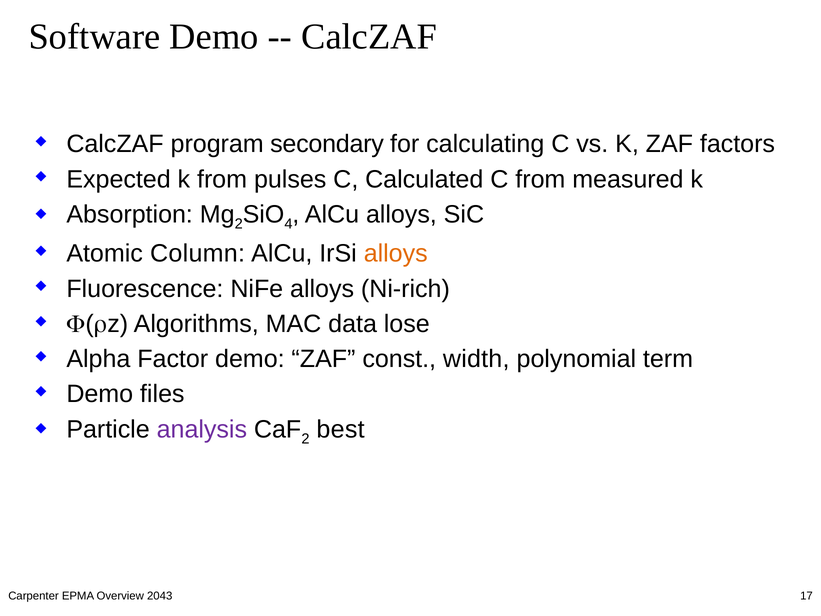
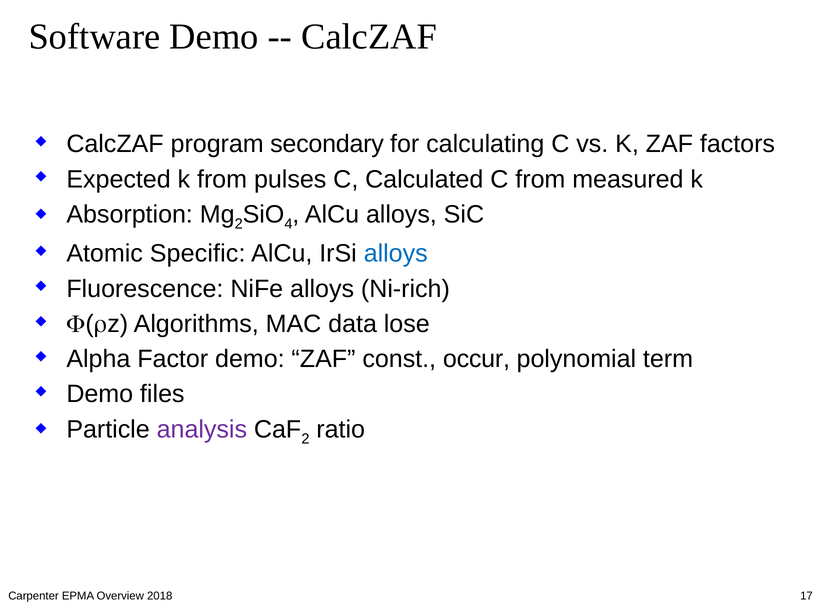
Column: Column -> Specific (198, 254)
alloys colour: orange -> blue (396, 254)
width: width -> occur (476, 359)
best: best -> ratio (341, 429)
2043: 2043 -> 2018 (160, 596)
